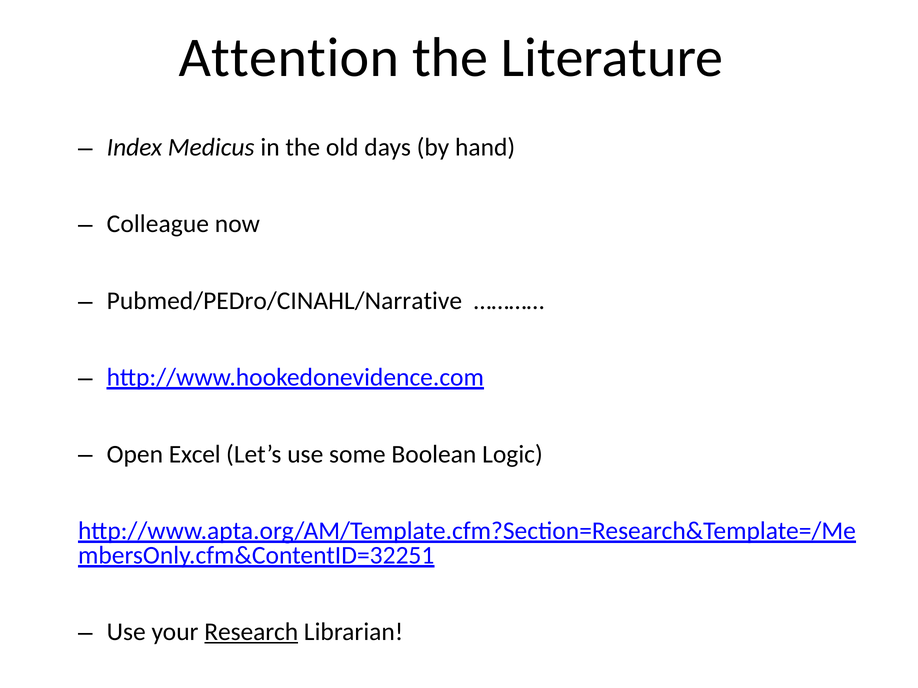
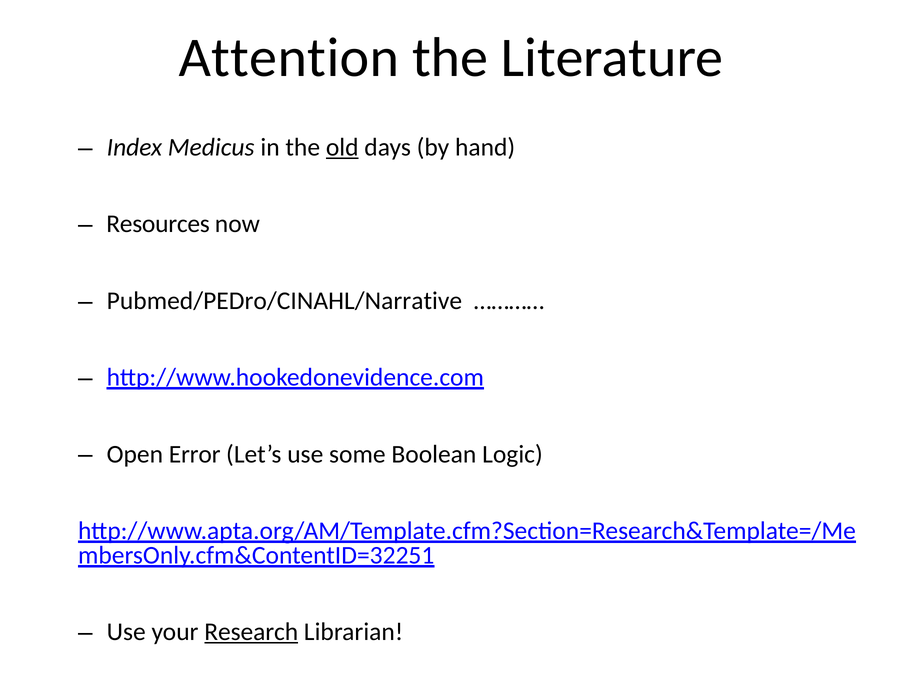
old underline: none -> present (342, 147)
Colleague: Colleague -> Resources (158, 224)
Excel: Excel -> Error (195, 455)
